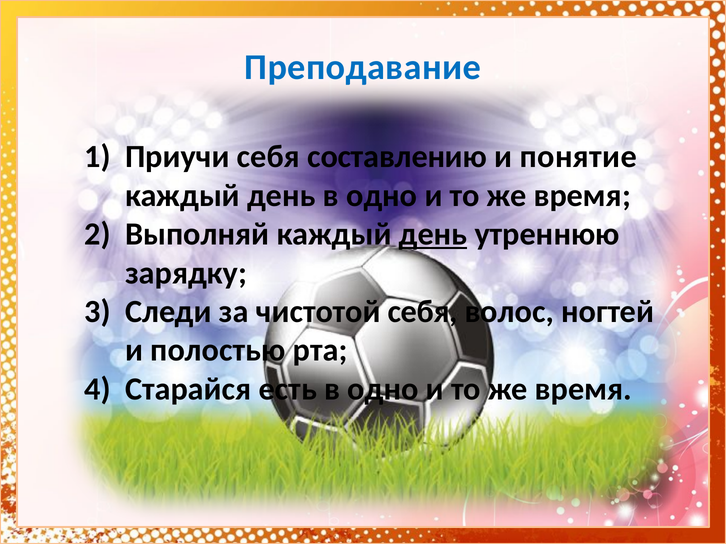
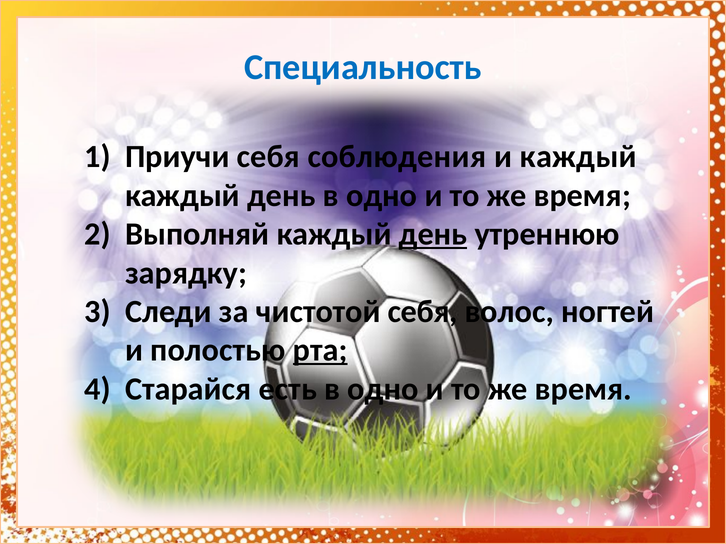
Преподавание: Преподавание -> Специальность (363, 67)
составлению: составлению -> соблюдения (397, 157)
и понятие: понятие -> каждый (578, 157)
рта underline: none -> present (320, 351)
